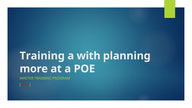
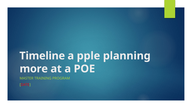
Training: Training -> Timeline (42, 56)
with: with -> pple (88, 56)
